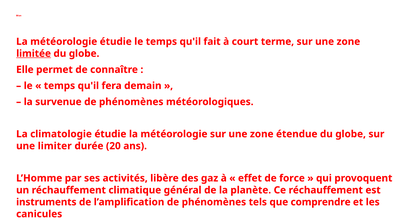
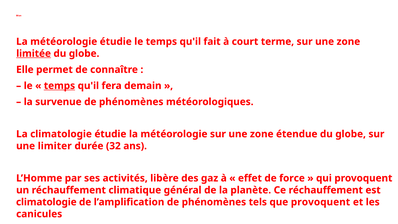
temps underline: none -> present (59, 86)
20: 20 -> 32 (113, 146)
instruments: instruments -> climatologie (46, 202)
que comprendre: comprendre -> provoquent (321, 202)
